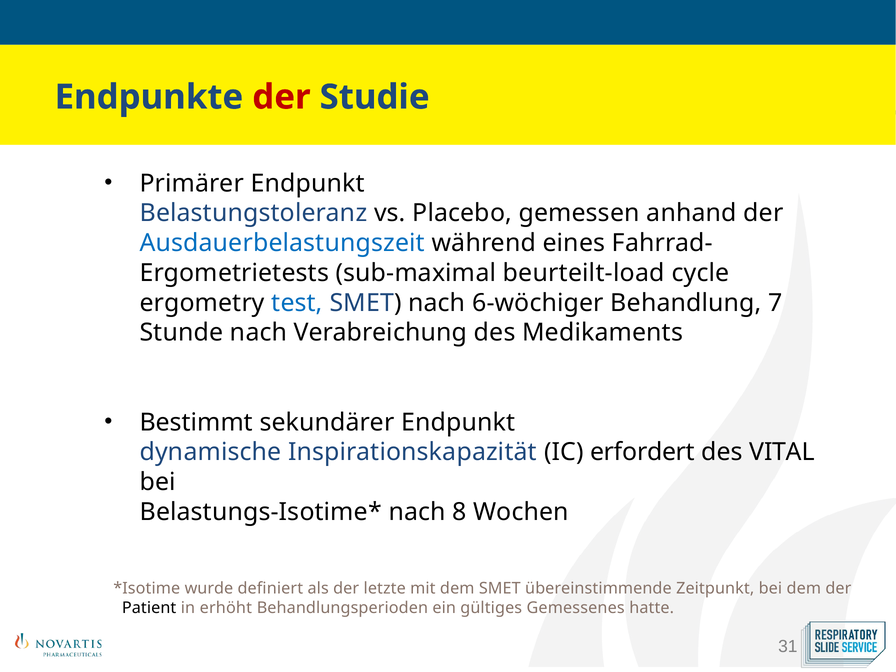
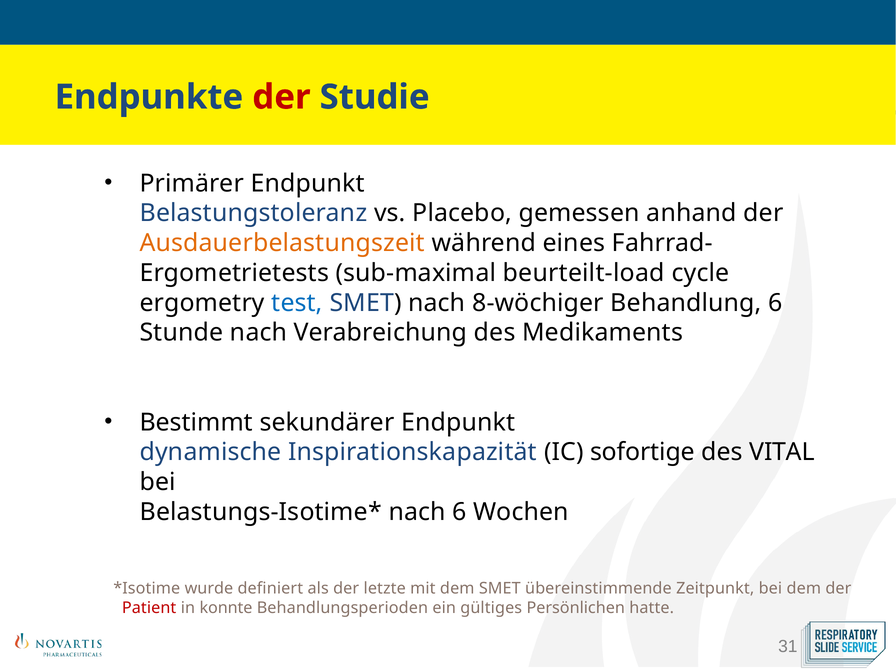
Ausdauerbelastungszeit colour: blue -> orange (282, 243)
6-wöchiger: 6-wöchiger -> 8-wöchiger (538, 303)
Behandlung 7: 7 -> 6 (775, 303)
erfordert: erfordert -> sofortige (642, 452)
nach 8: 8 -> 6 (460, 512)
Patient colour: black -> red (149, 608)
erhöht: erhöht -> konnte (226, 608)
Gemessenes: Gemessenes -> Persönlichen (576, 608)
